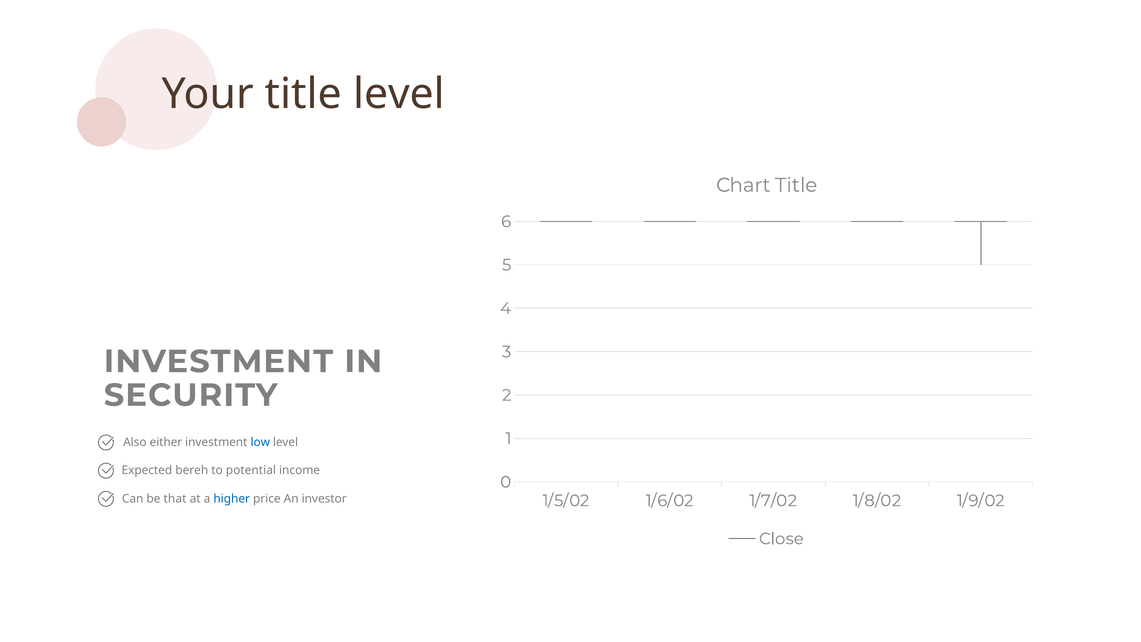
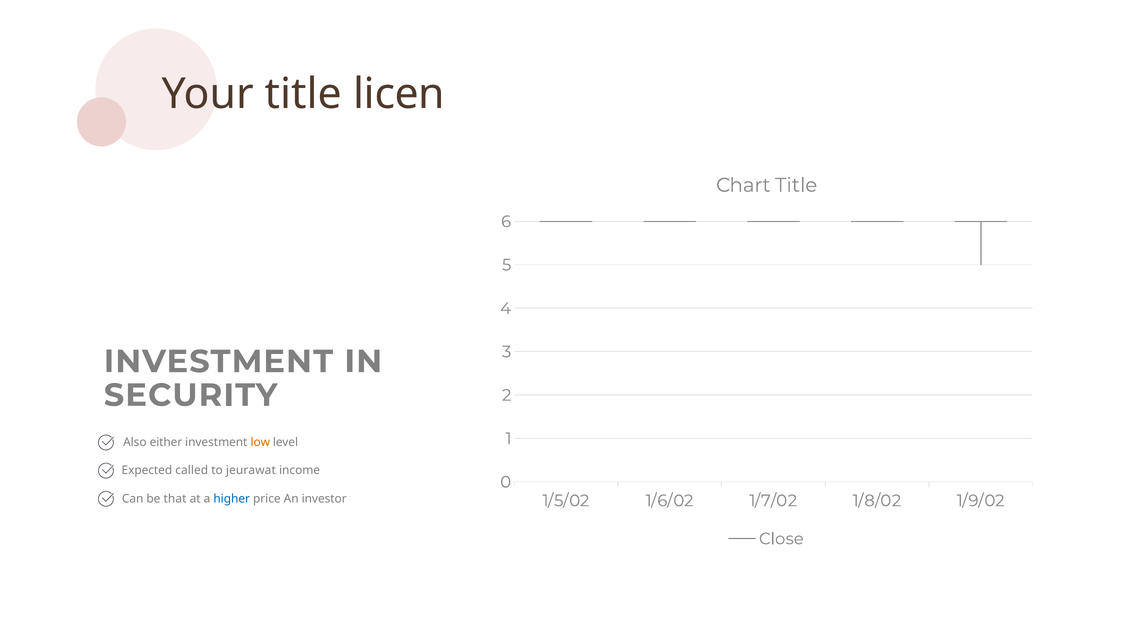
title level: level -> licen (399, 94)
low colour: blue -> orange (260, 442)
bereh: bereh -> called (192, 470)
potential: potential -> jeurawat (251, 470)
